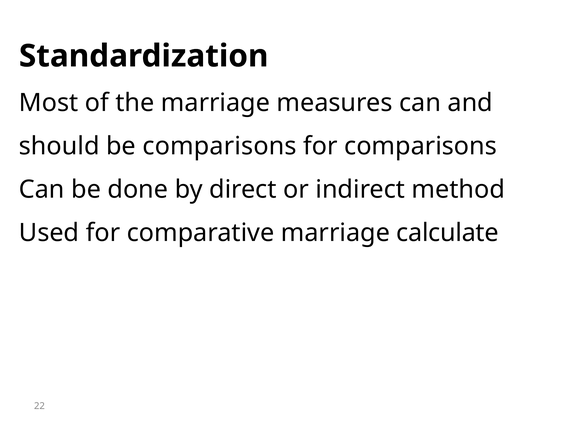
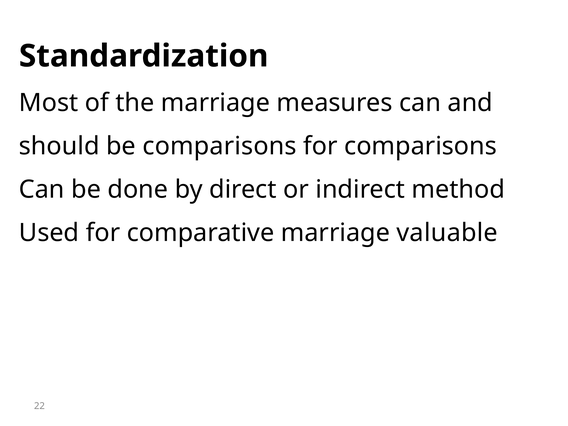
calculate: calculate -> valuable (447, 233)
